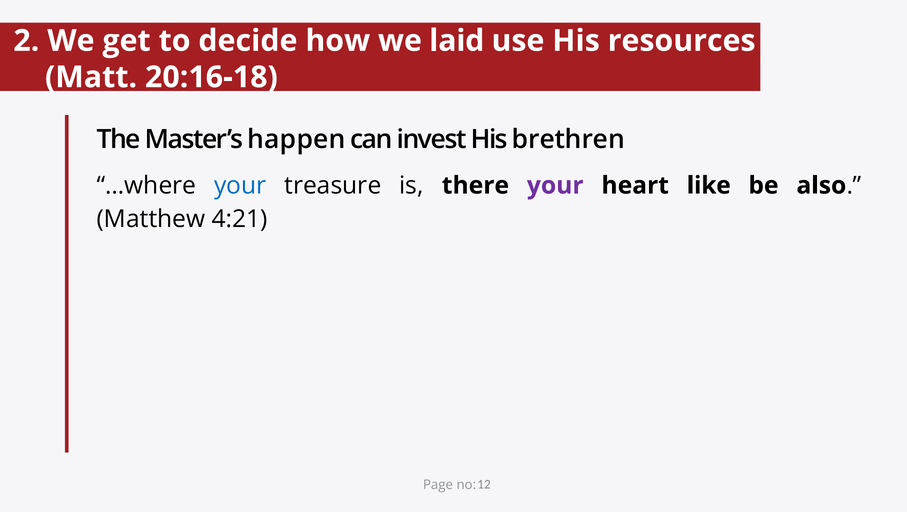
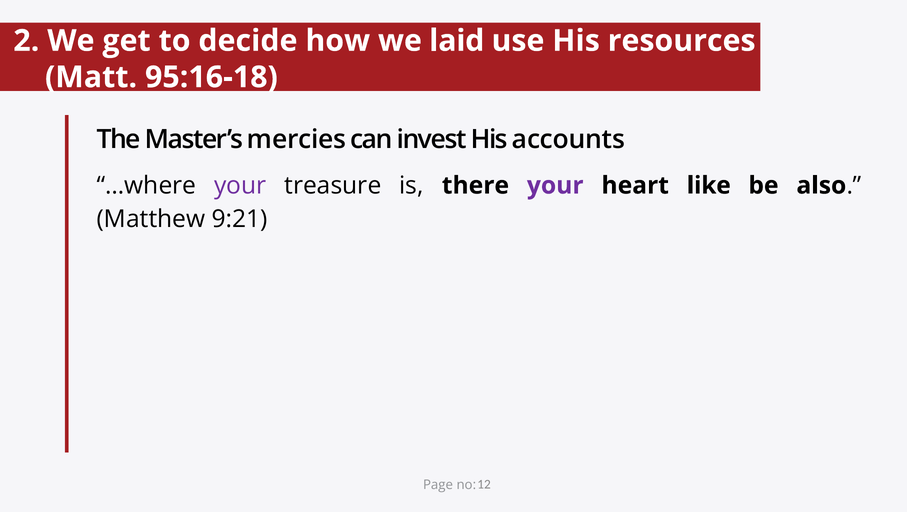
20:16-18: 20:16-18 -> 95:16-18 (211, 77)
happen: happen -> mercies (297, 139)
brethren: brethren -> accounts (568, 139)
your colour: blue -> purple (240, 185)
4:21: 4:21 -> 9:21 (240, 219)
